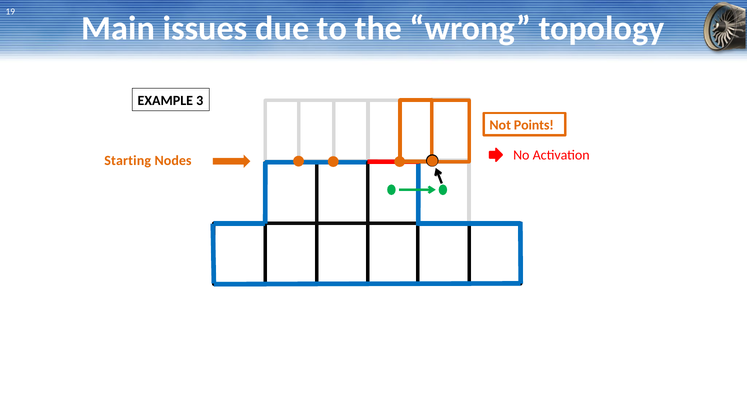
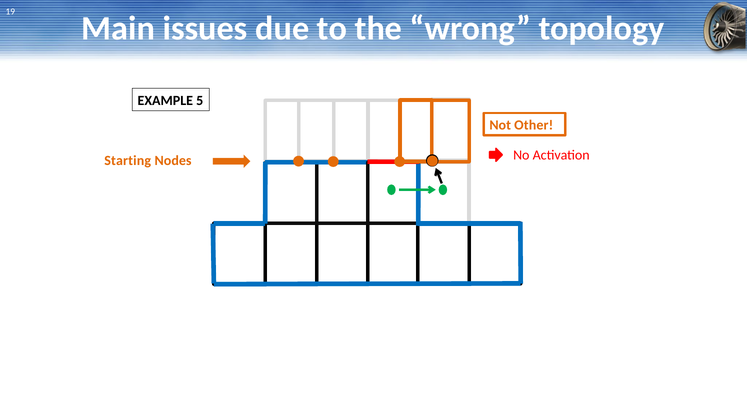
3: 3 -> 5 (200, 100)
Points: Points -> Other (534, 125)
